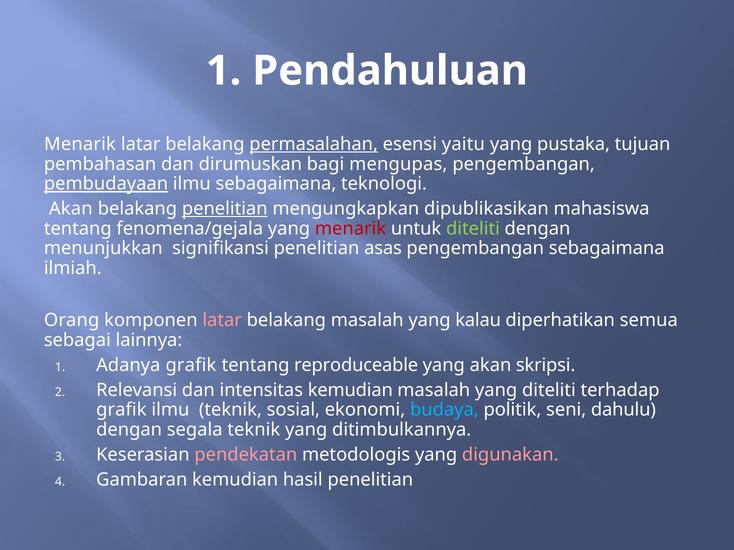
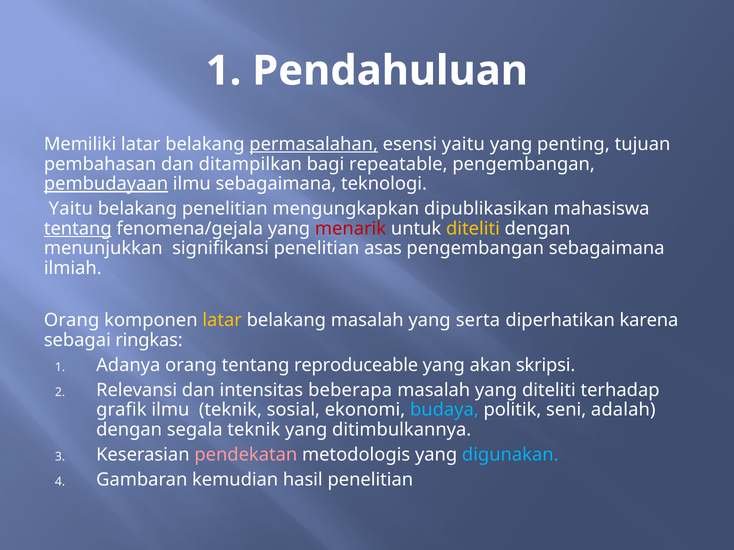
Menarik: Menarik -> Memiliki (80, 144)
pustaka: pustaka -> penting (573, 144)
dirumuskan: dirumuskan -> ditampilkan (250, 164)
mengupas: mengupas -> repeatable (398, 164)
Akan: Akan -> Yaitu (71, 209)
penelitian underline: present -> none (225, 209)
tentang underline: none -> present (78, 229)
diteliti colour: light green -> yellow (473, 229)
latar colour: pink -> yellow (222, 321)
kalau: kalau -> serta (478, 321)
semua: semua -> karena (649, 321)
lainnya: lainnya -> ringkas (149, 340)
Adanya grafik: grafik -> orang (191, 365)
intensitas kemudian: kemudian -> beberapa (350, 390)
dahulu: dahulu -> adalah (623, 410)
digunakan colour: pink -> light blue (510, 455)
